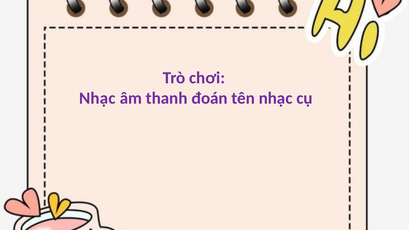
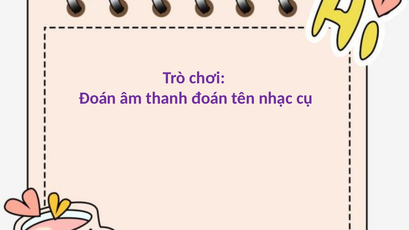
Nhạc: Nhạc -> Đoán (98, 98)
